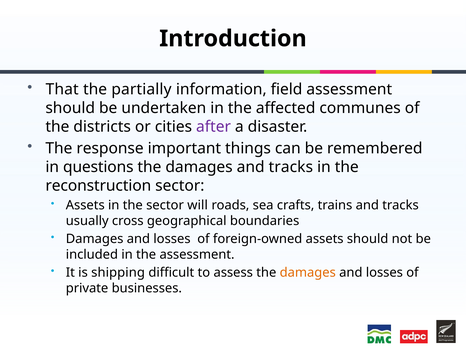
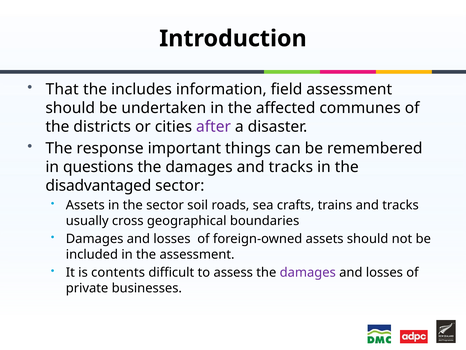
partially: partially -> includes (142, 89)
reconstruction: reconstruction -> disadvantaged (98, 185)
will: will -> soil (198, 205)
shipping: shipping -> contents (118, 272)
damages colour: orange -> purple (308, 272)
